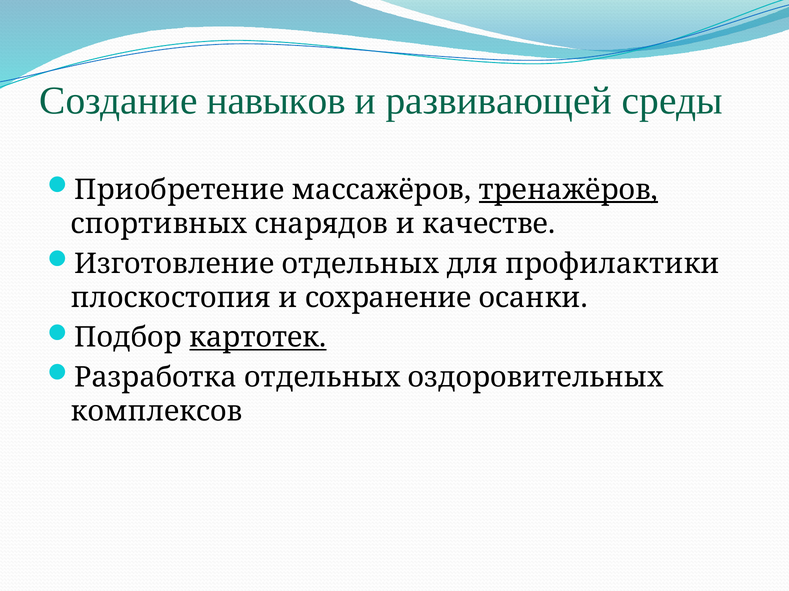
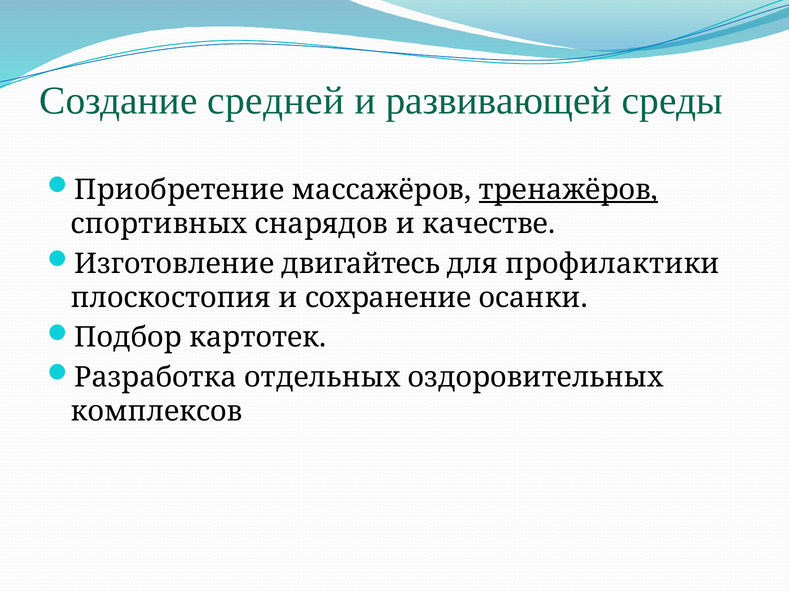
навыков: навыков -> средней (276, 101)
Изготовление отдельных: отдельных -> двигайтесь (361, 264)
картотек underline: present -> none (258, 338)
